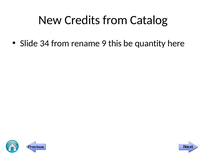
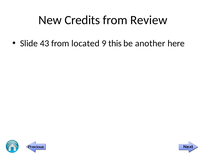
Catalog: Catalog -> Review (149, 20)
34: 34 -> 43 (45, 43)
rename: rename -> located (85, 43)
quantity: quantity -> another (150, 43)
